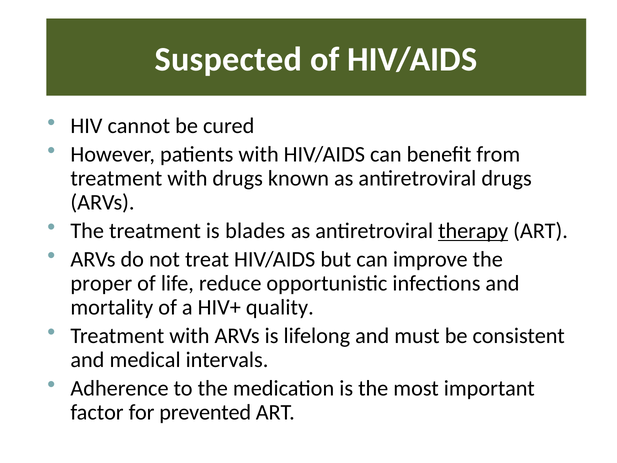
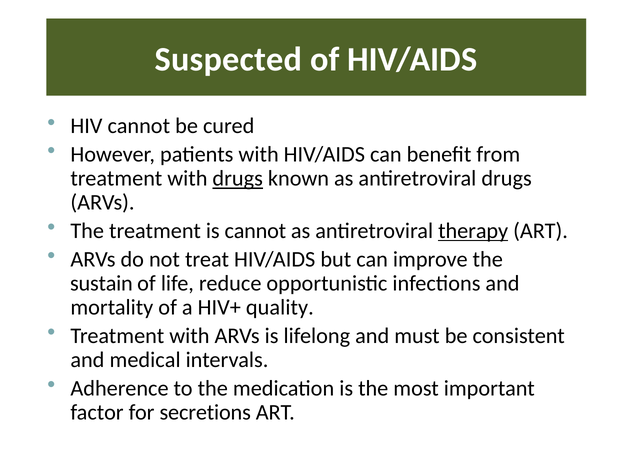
drugs underline: none -> present (238, 178)
is blades: blades -> cannot (255, 231)
proper: proper -> sustain (101, 283)
prevented: prevented -> secretions (205, 412)
